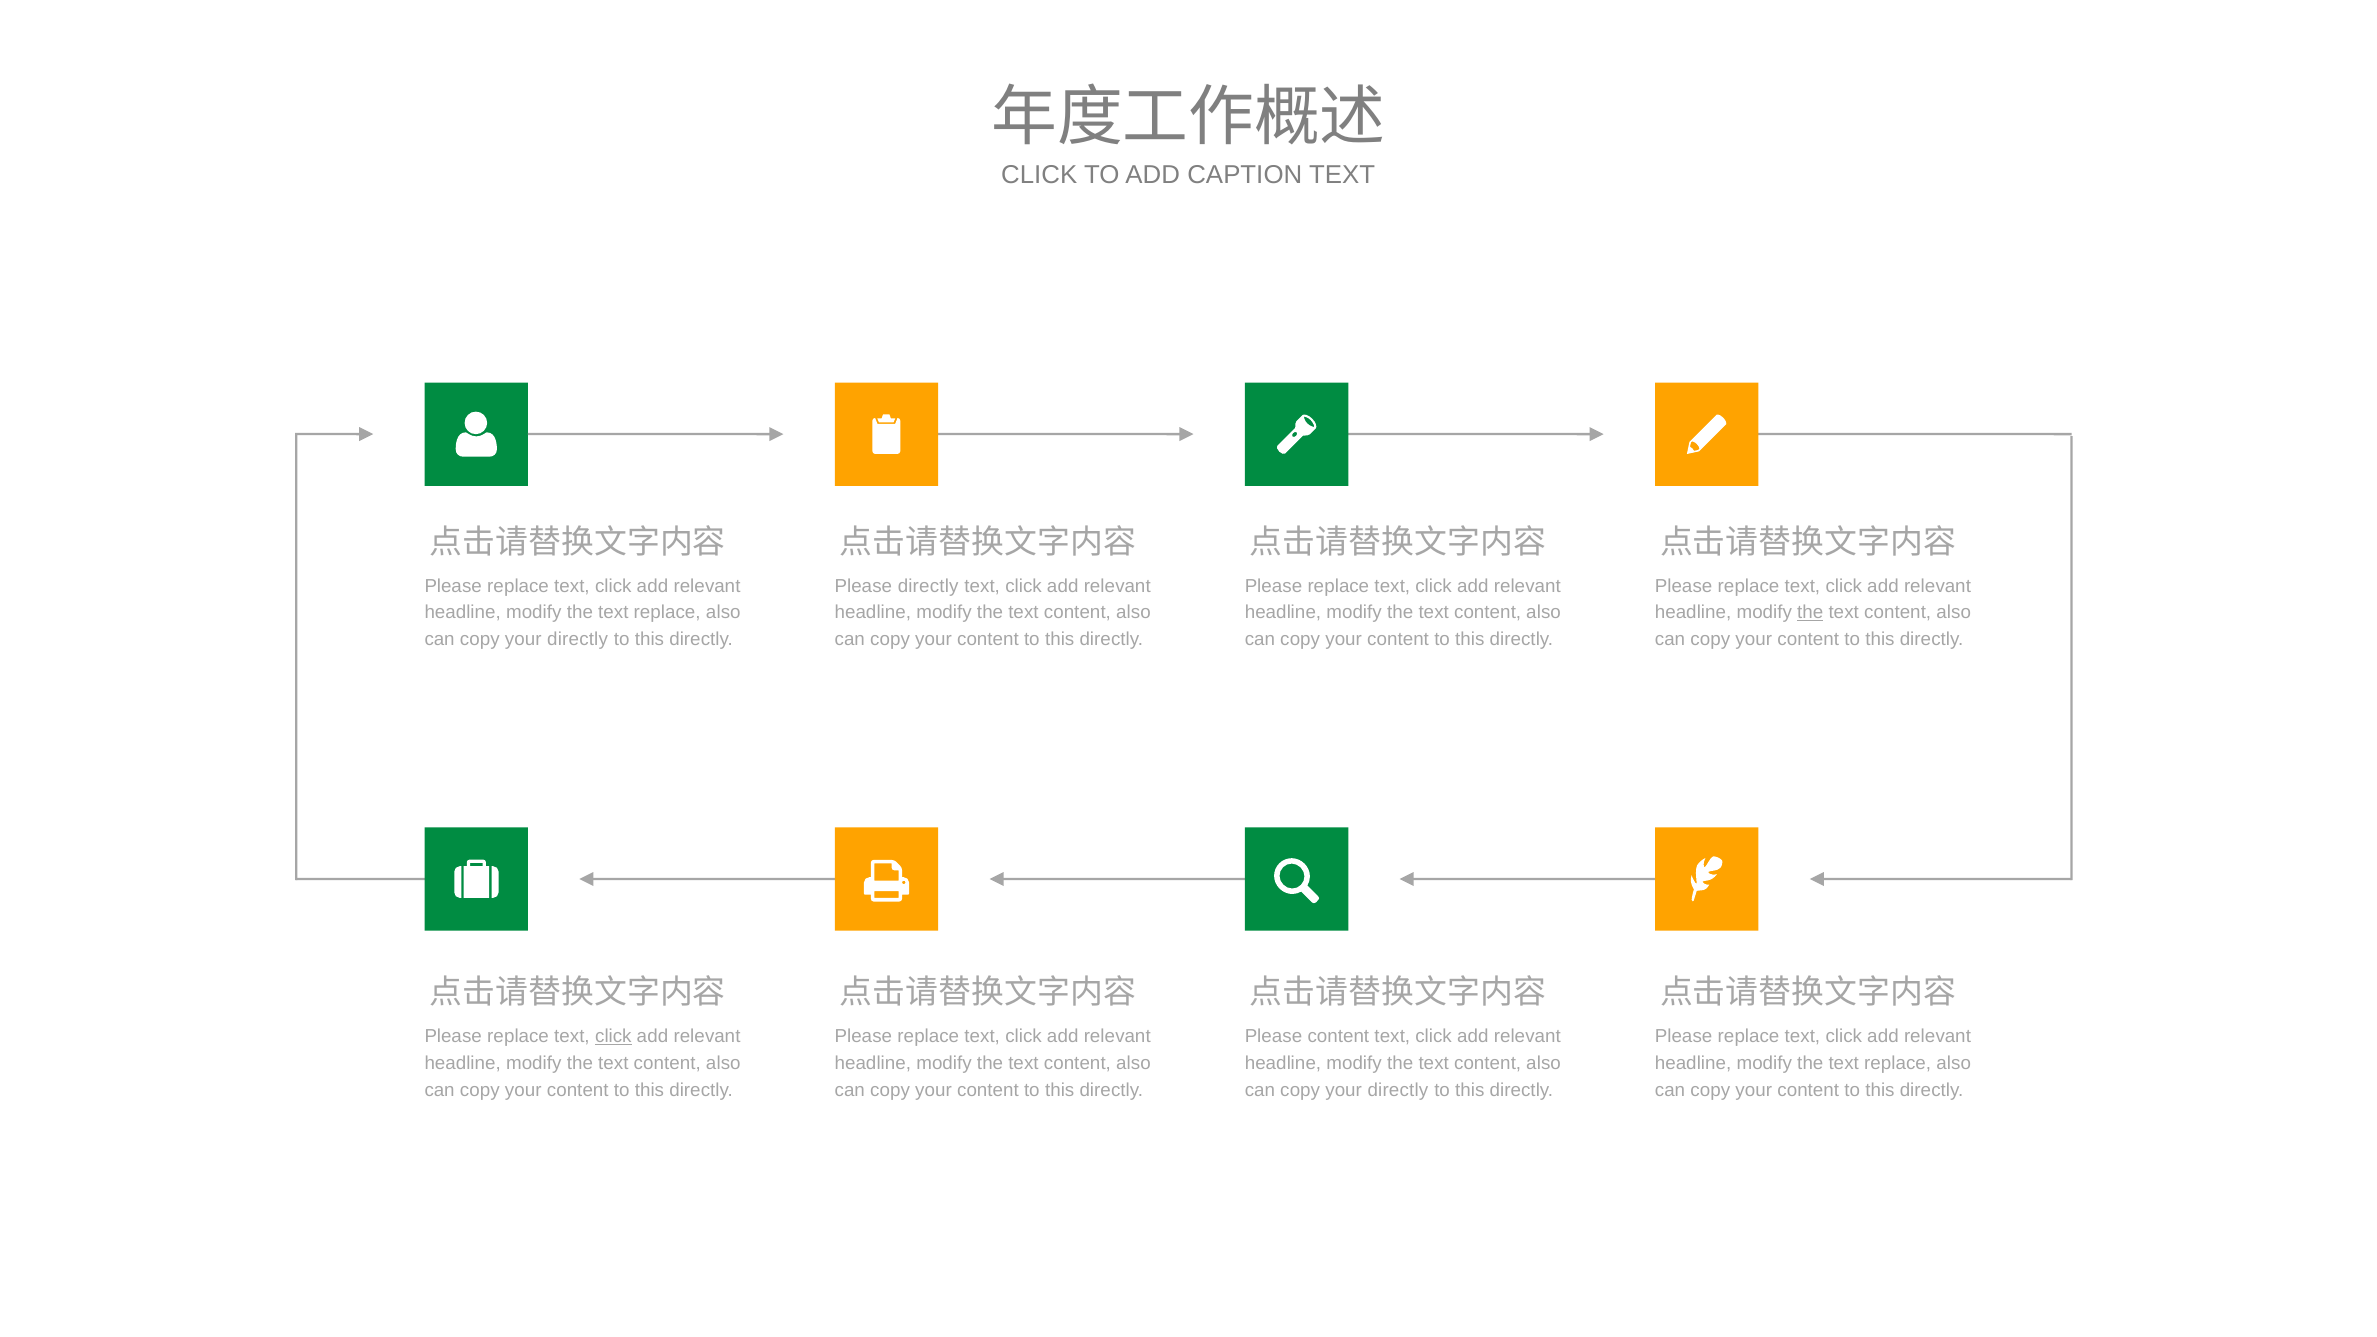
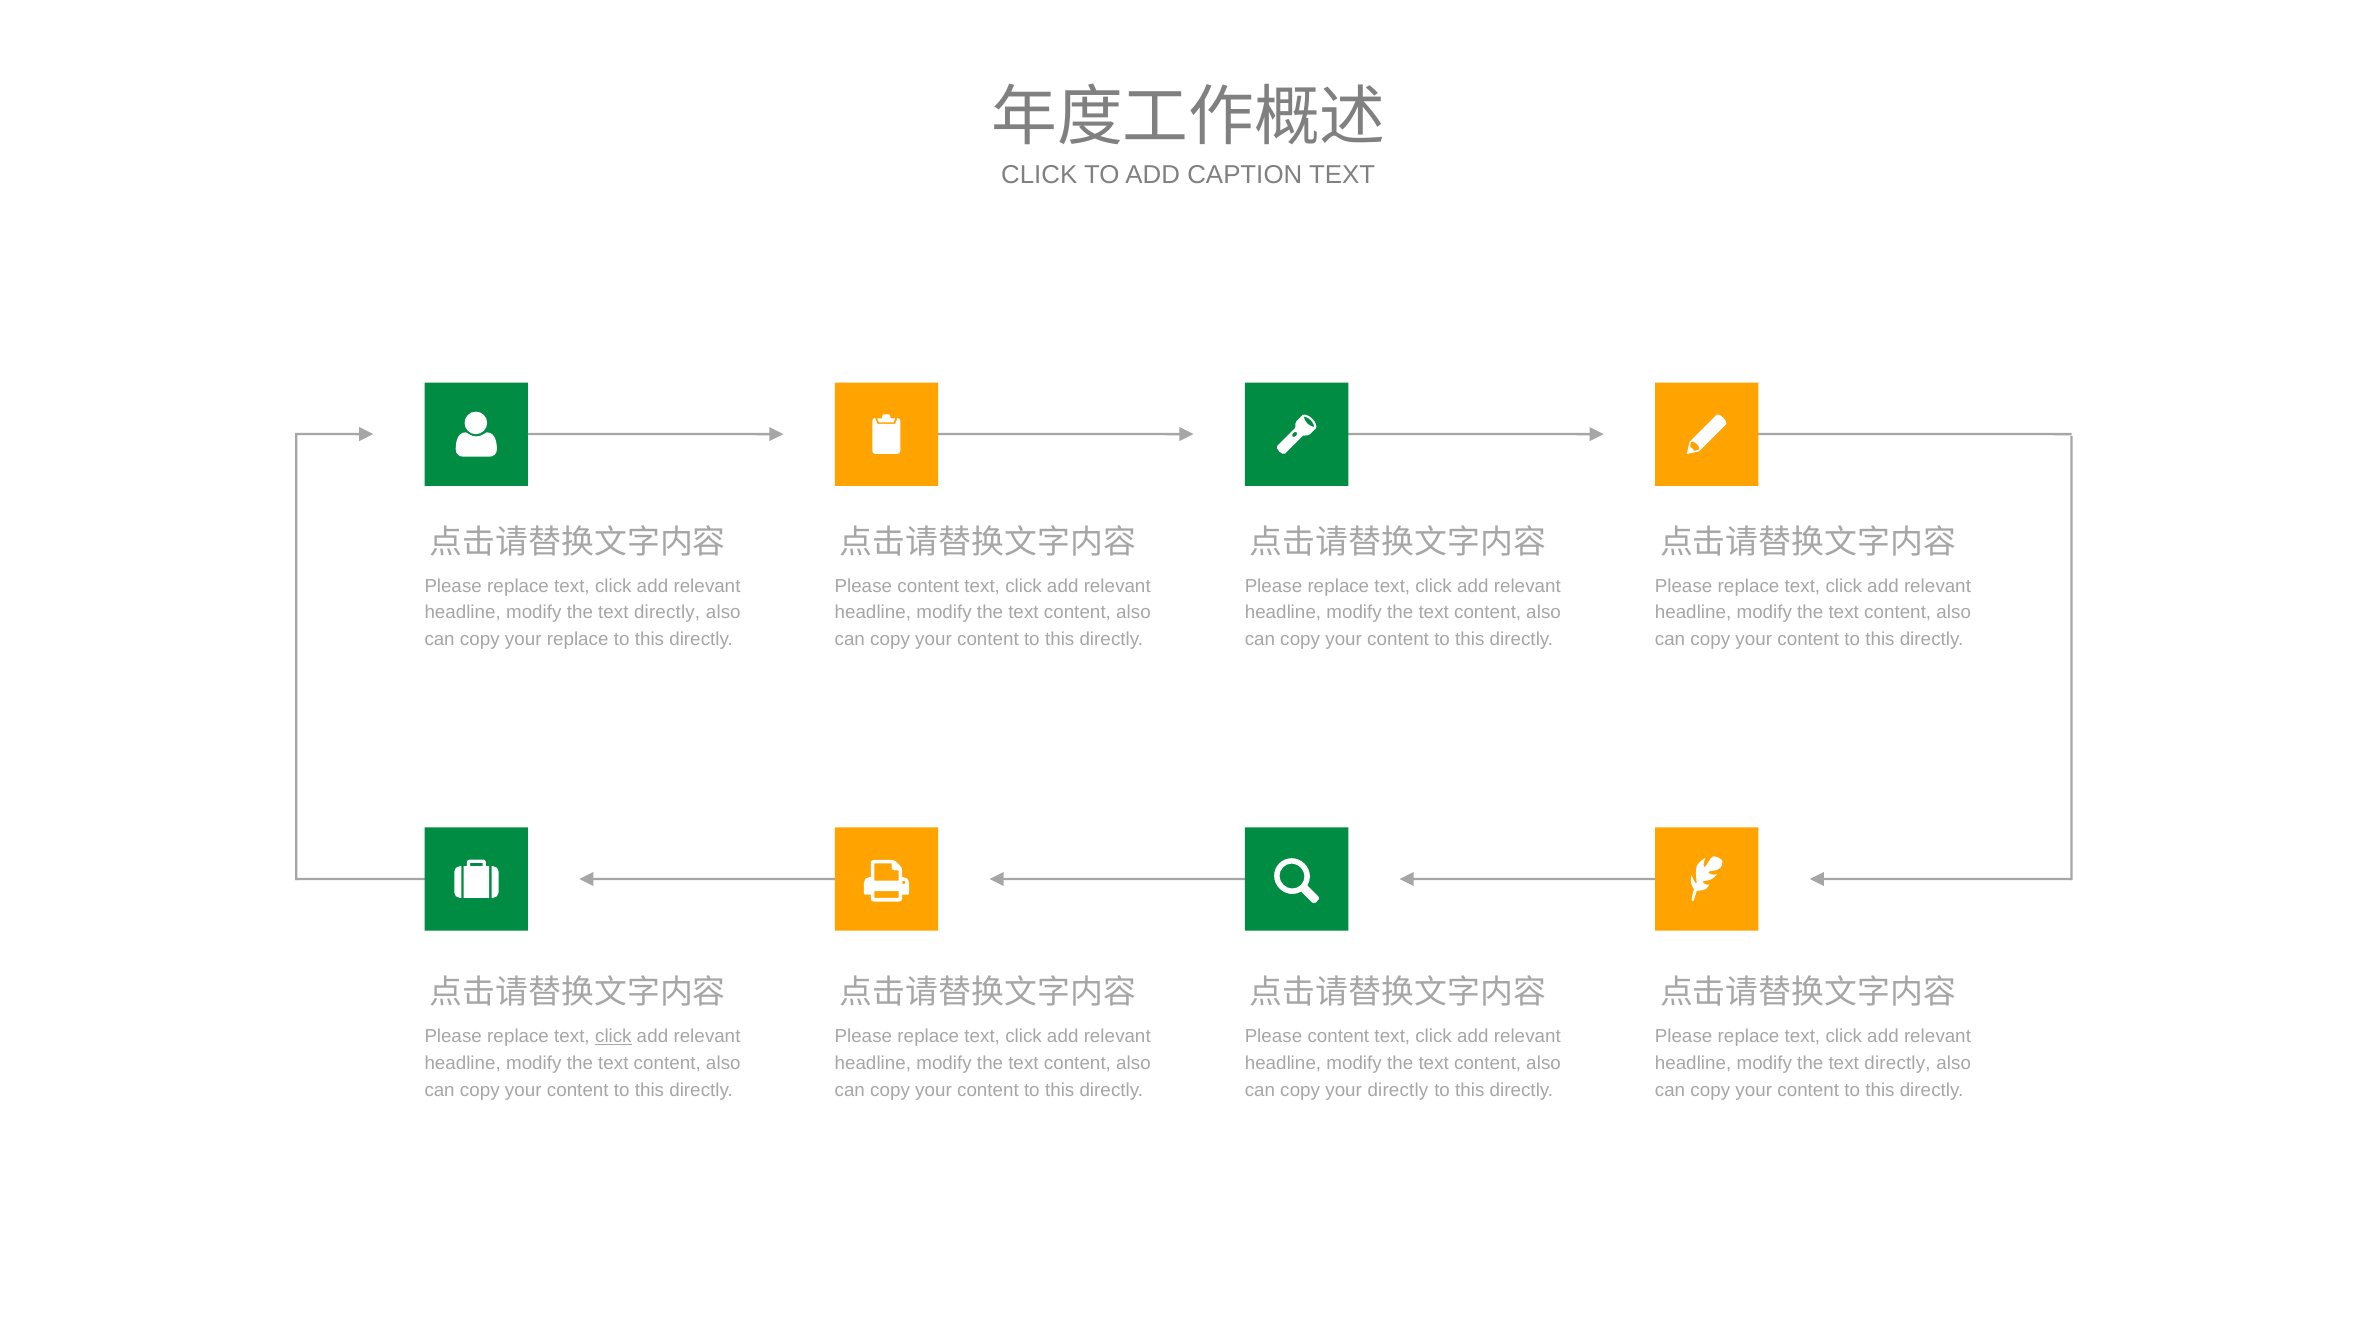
directly: directly -> content (928, 586)
replace: replace -> directly (667, 613)
the underline: present -> none (1810, 613)
directly: directly -> replace (578, 640)
replace: replace -> directly (1898, 1063)
